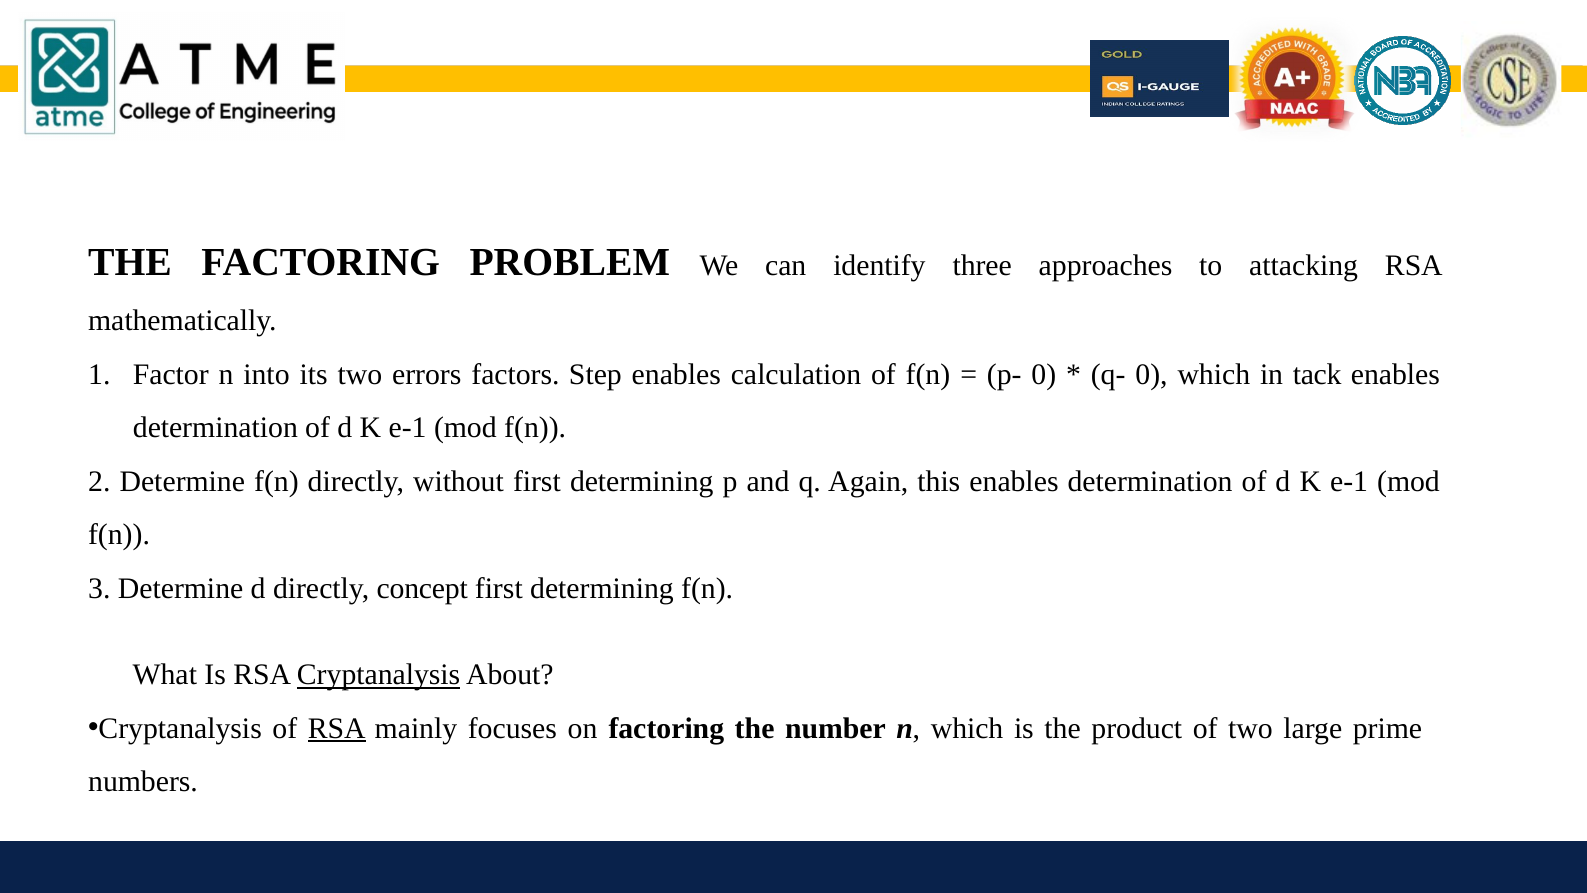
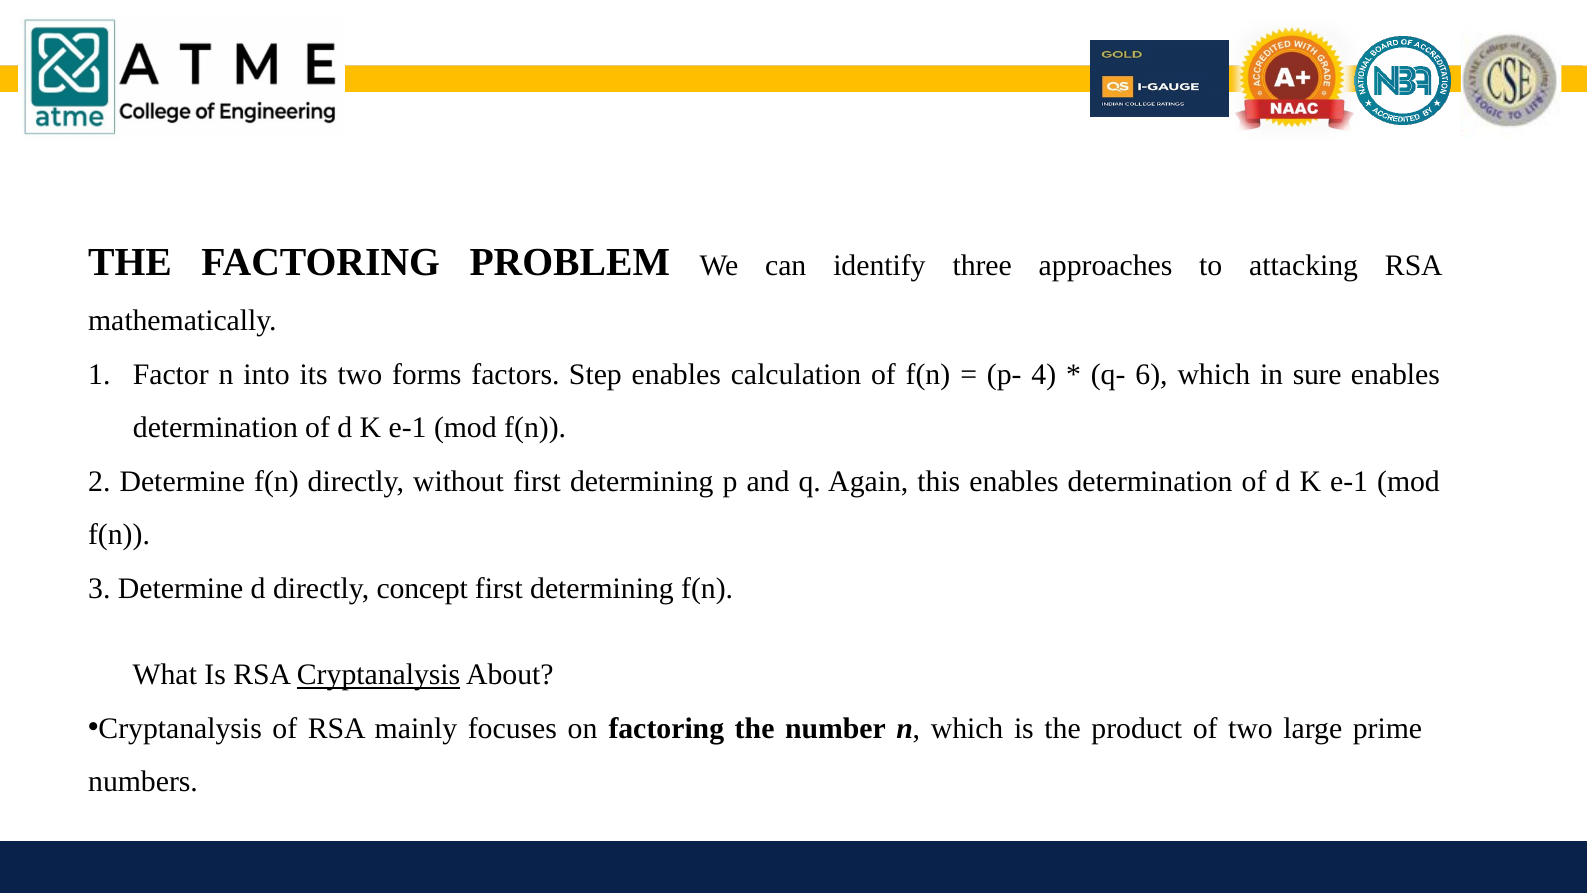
errors: errors -> forms (427, 374)
p- 0: 0 -> 4 (1044, 374)
q- 0: 0 -> 6 (1152, 374)
tack: tack -> sure (1317, 374)
RSA underline: present -> none (337, 728)
